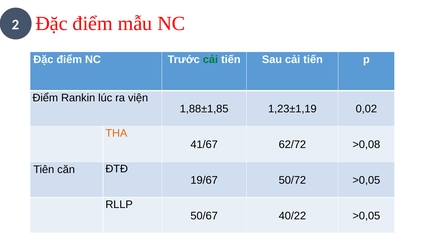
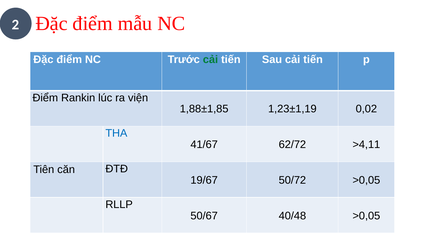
THA colour: orange -> blue (116, 134)
>0,08: >0,08 -> >4,11 (366, 145)
40/22: 40/22 -> 40/48 (292, 216)
